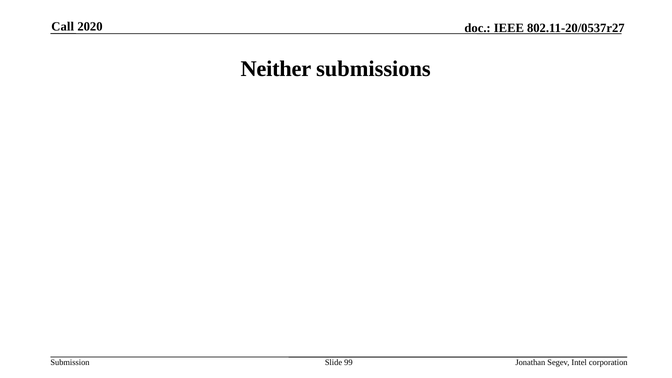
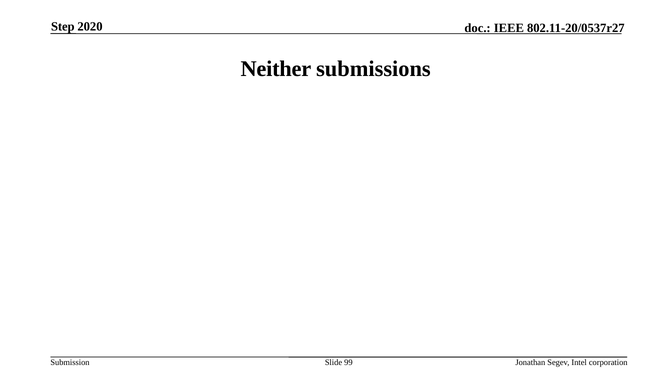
Call: Call -> Step (63, 27)
